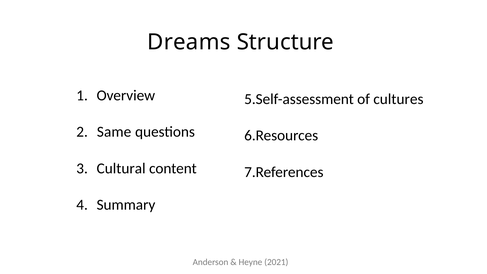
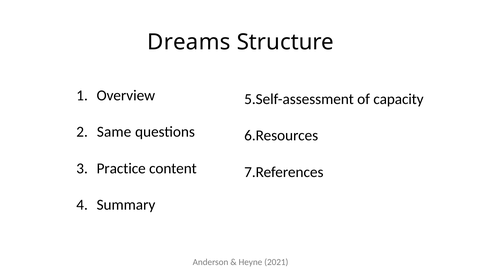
cultures: cultures -> capacity (398, 99)
Cultural: Cultural -> Practice (121, 168)
